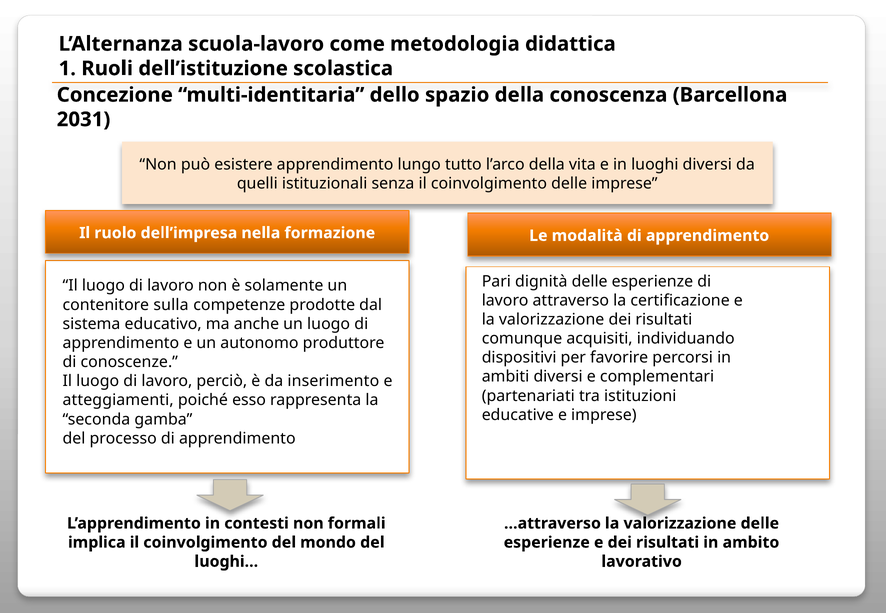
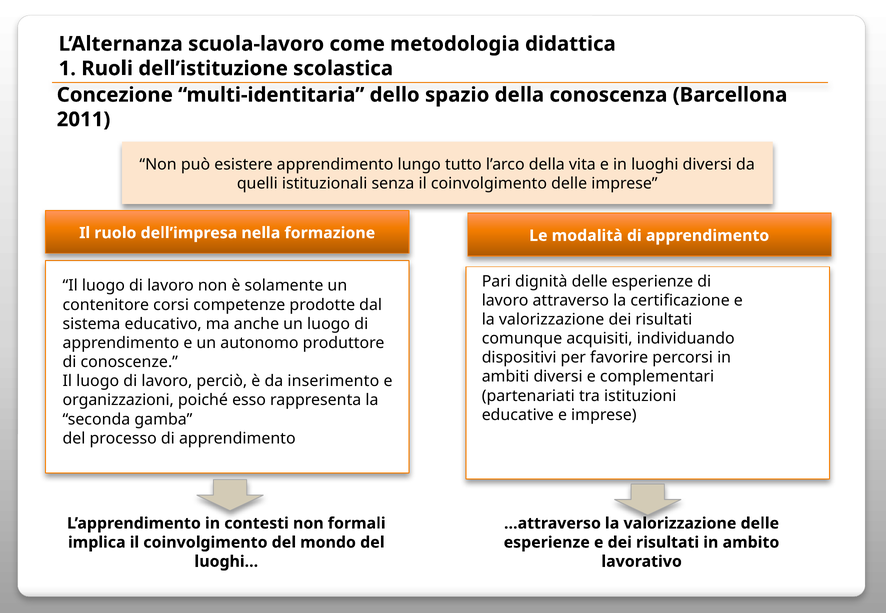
2031: 2031 -> 2011 (84, 120)
sulla: sulla -> corsi (171, 305)
atteggiamenti: atteggiamenti -> organizzazioni (118, 400)
